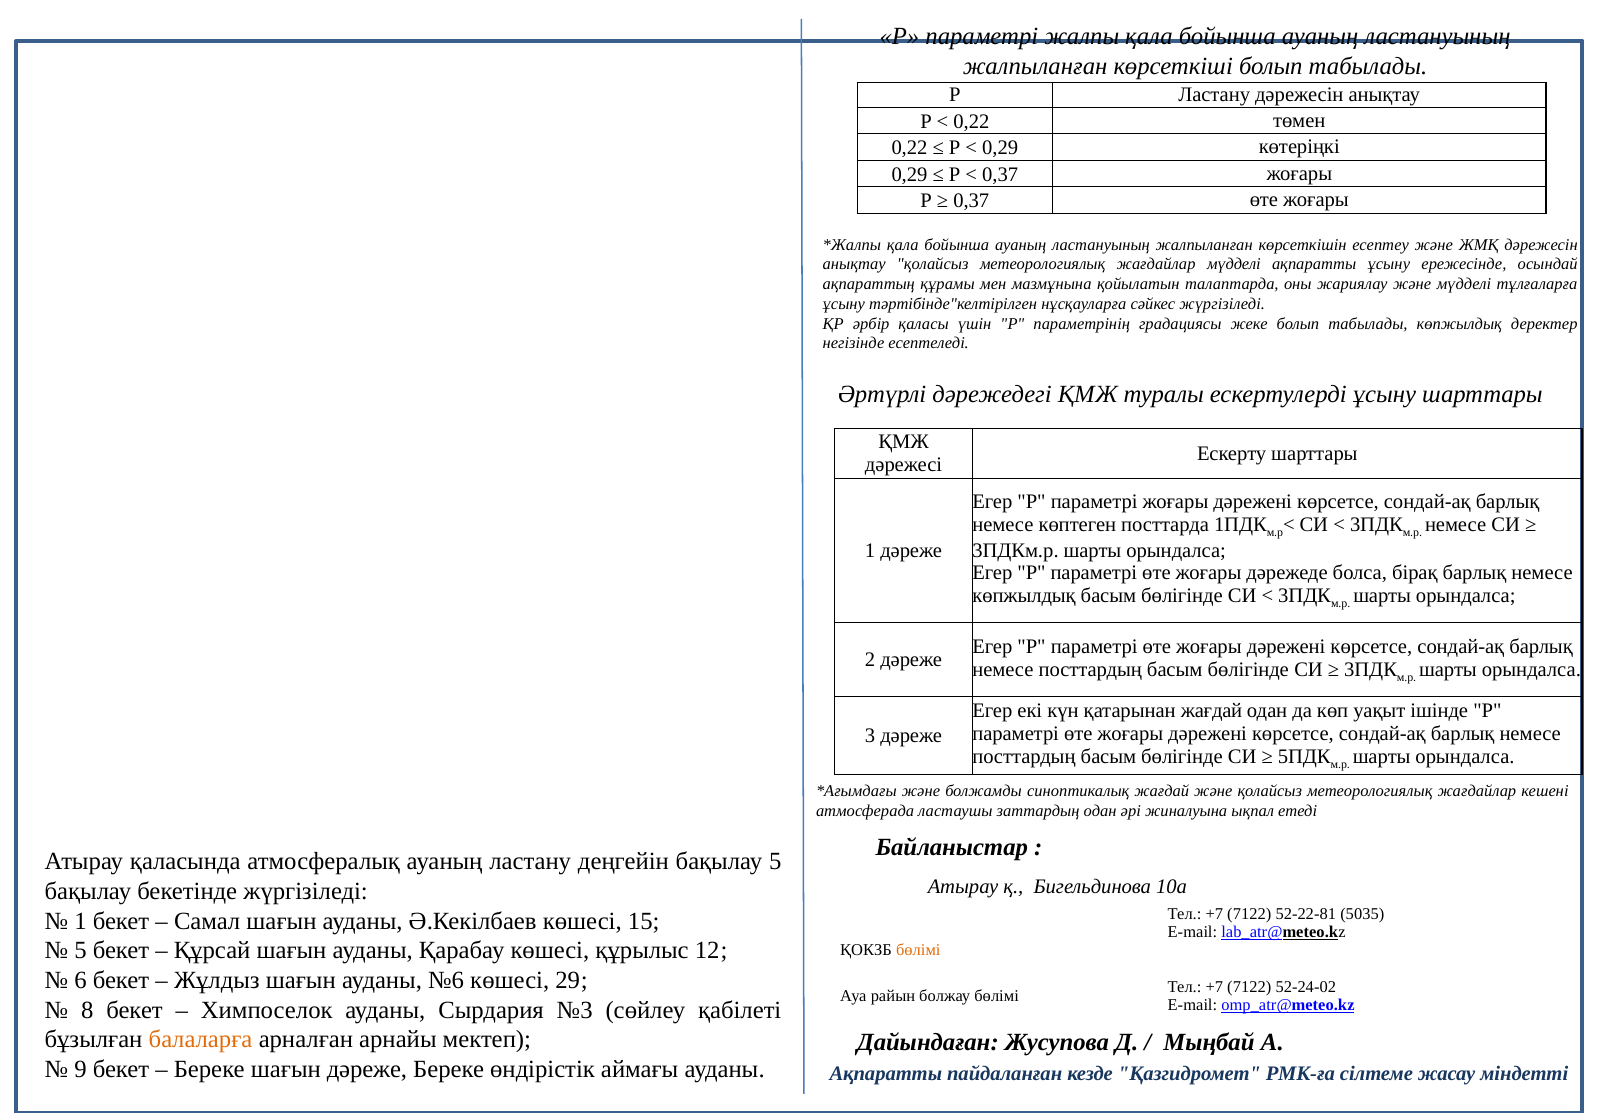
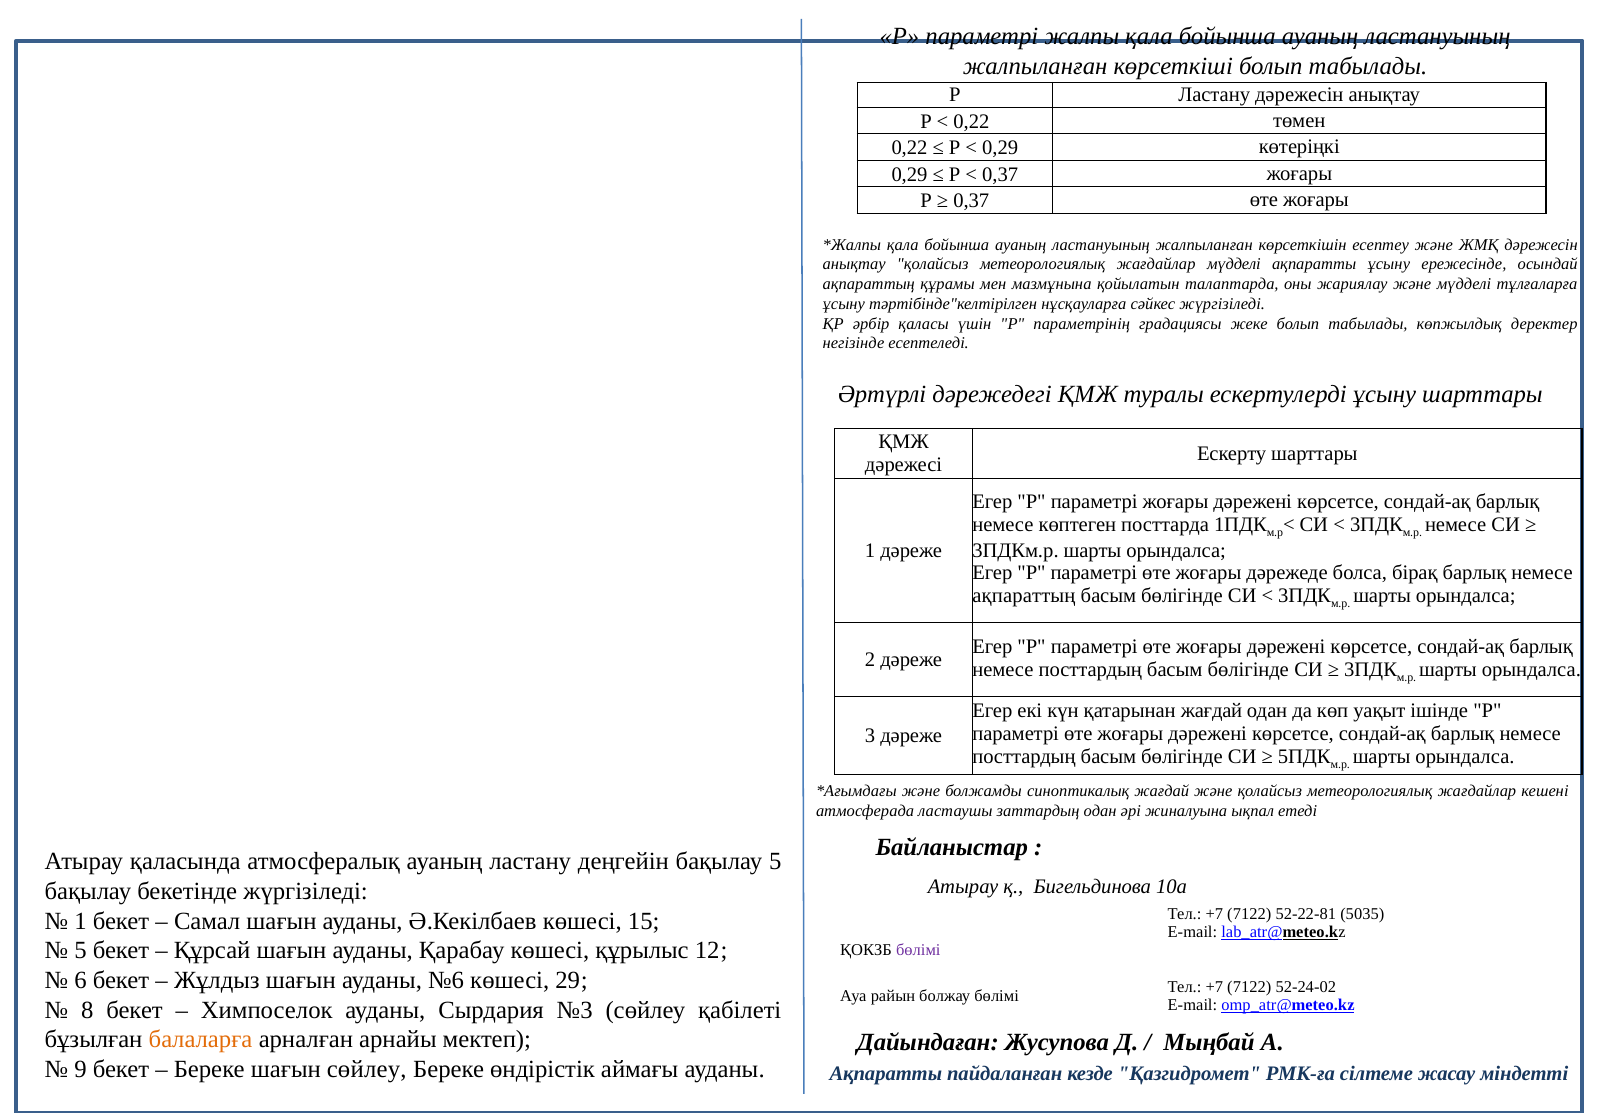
көпжылдық: көпжылдық -> ақпараттың (1024, 596)
бөлімі colour: orange -> purple (918, 951)
шағын дәреже: дәреже -> сөйлеу (367, 1070)
